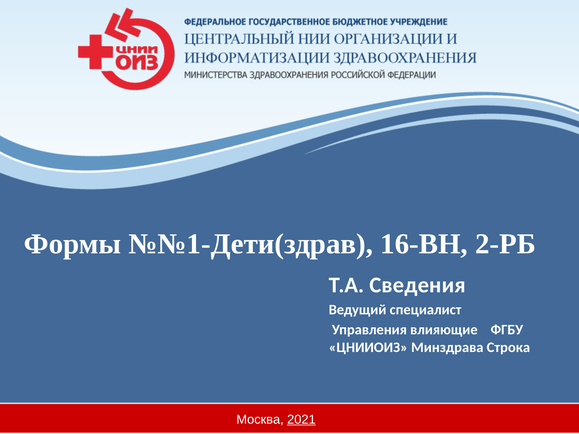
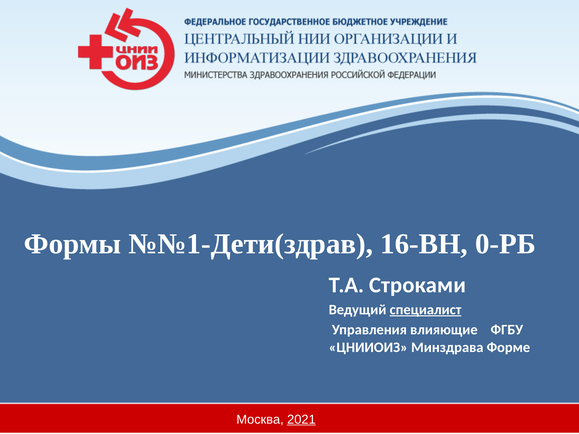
2-РБ: 2-РБ -> 0-РБ (506, 244)
Сведения: Сведения -> Строками (418, 285)
специалист underline: none -> present (426, 310)
Строка: Строка -> Форме (508, 347)
